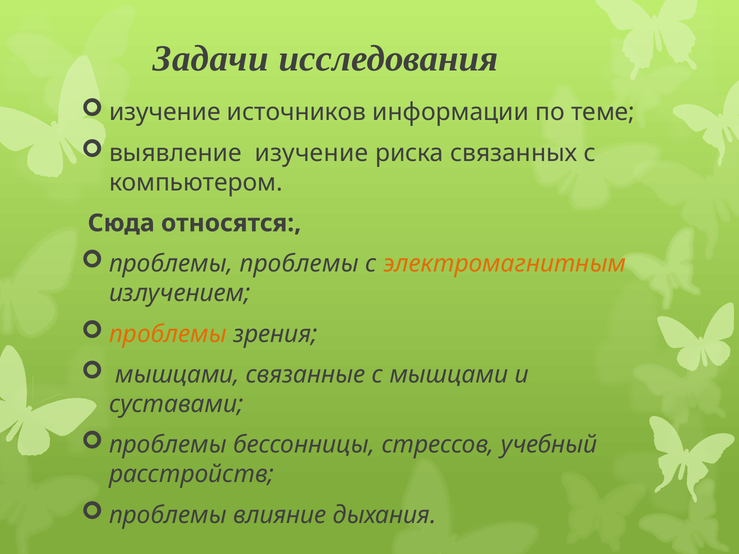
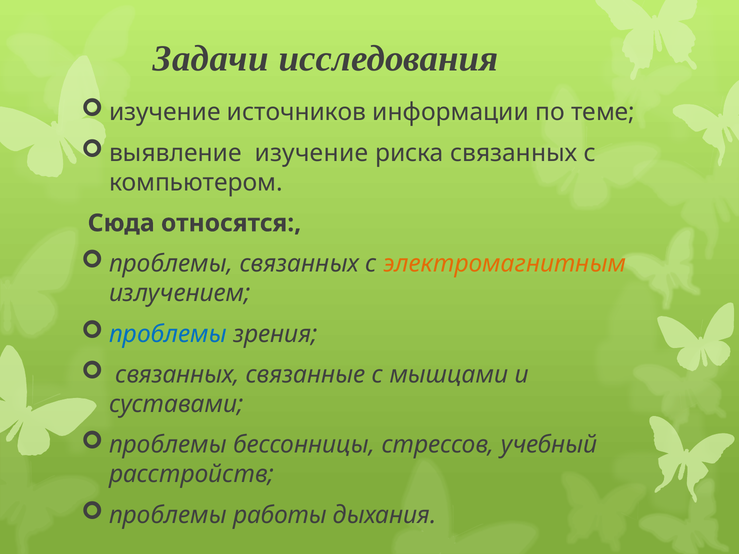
проблемы проблемы: проблемы -> связанных (299, 264)
проблемы colour: orange -> blue (168, 334)
мышцами: мышцами -> связанных (178, 375)
влияние: влияние -> работы (280, 515)
